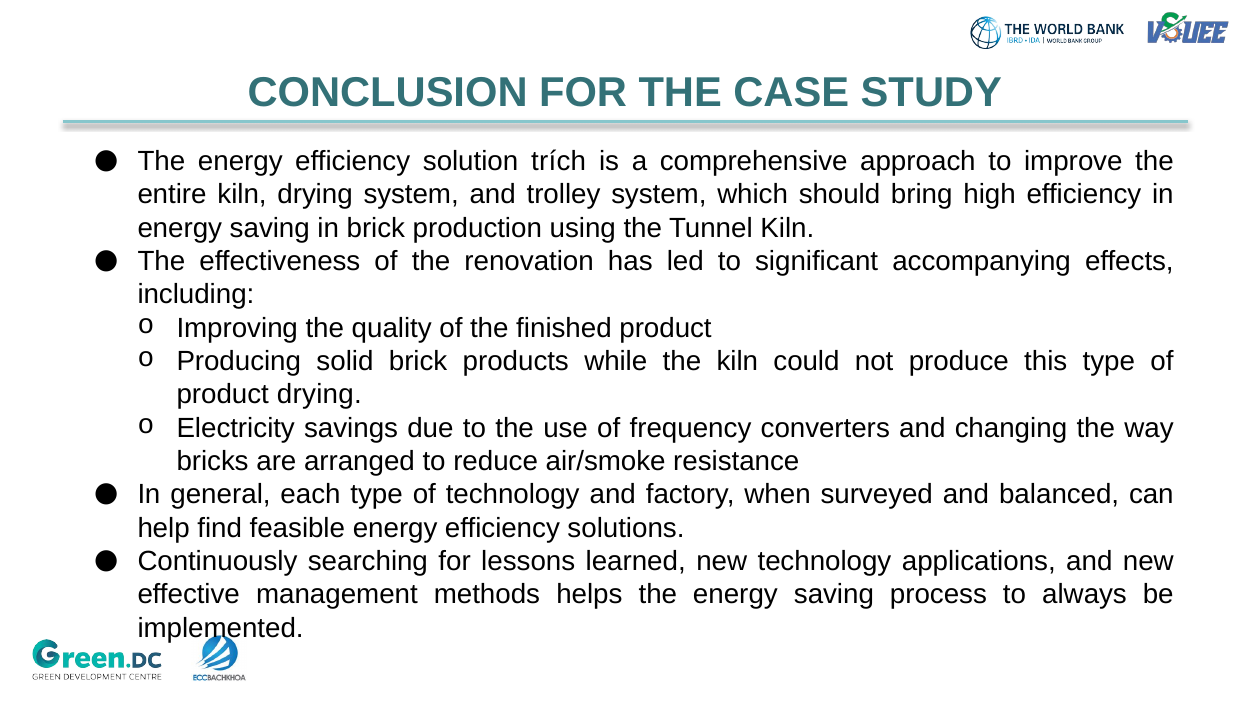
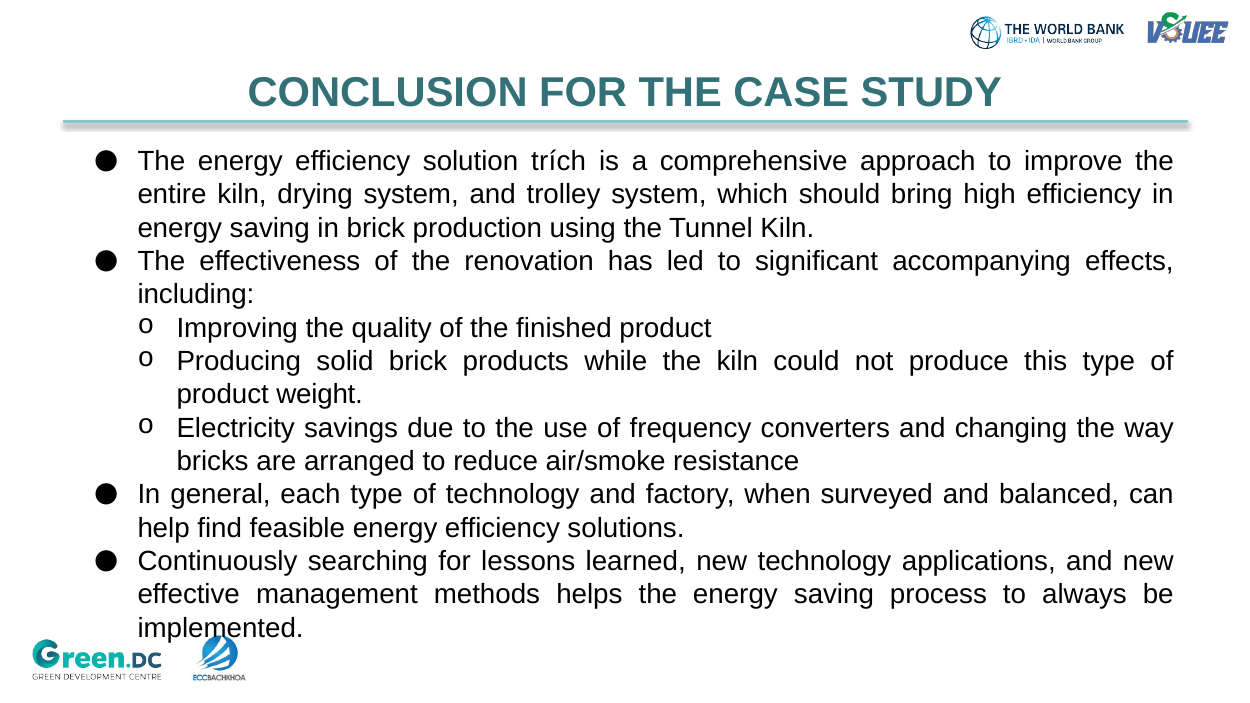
product drying: drying -> weight (320, 395)
